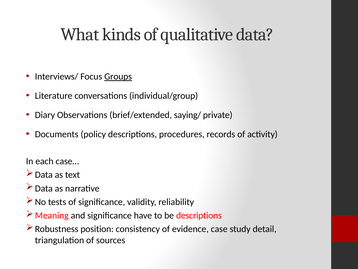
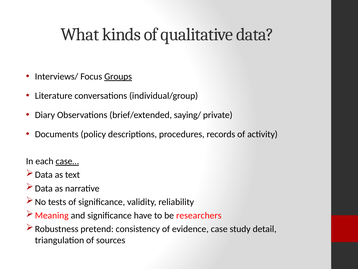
case… underline: none -> present (67, 161)
be descriptions: descriptions -> researchers (199, 215)
position: position -> pretend (97, 229)
